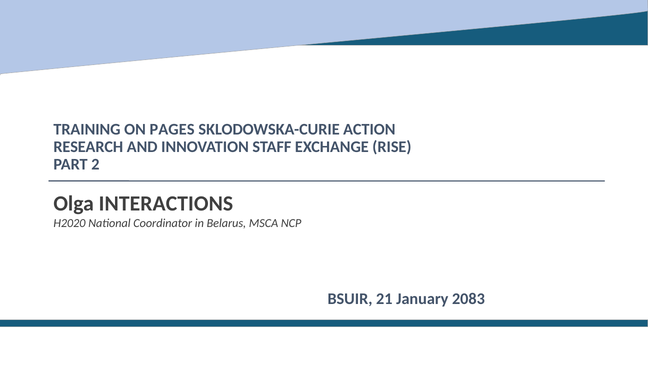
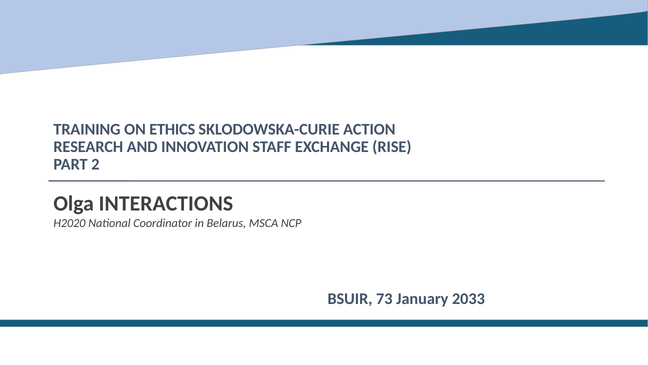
PAGES: PAGES -> ETHICS (172, 129)
21: 21 -> 73 (384, 298)
2083: 2083 -> 2033 (468, 298)
